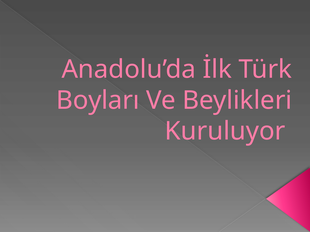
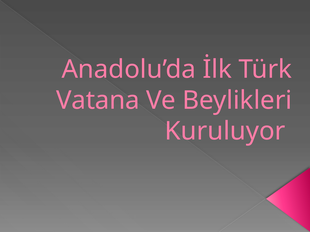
Boyları: Boyları -> Vatana (98, 100)
